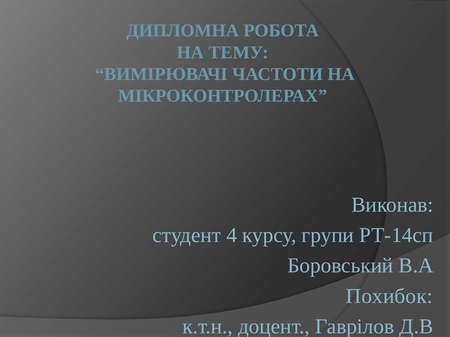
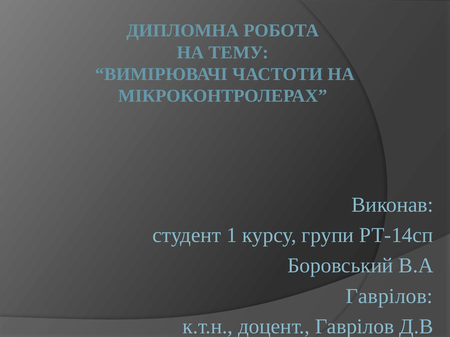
4: 4 -> 1 (232, 236)
Похибок: Похибок -> Гаврілов (389, 297)
